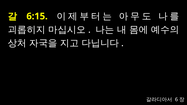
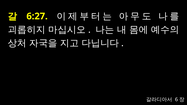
6:15: 6:15 -> 6:27 (37, 16)
